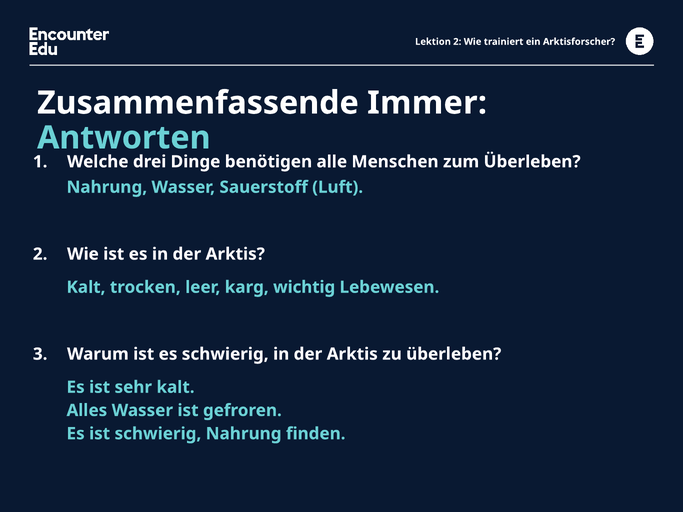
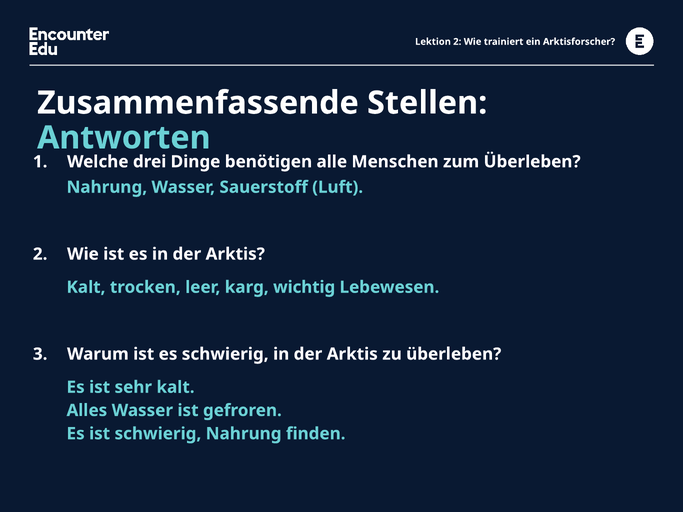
Immer: Immer -> Stellen (427, 103)
